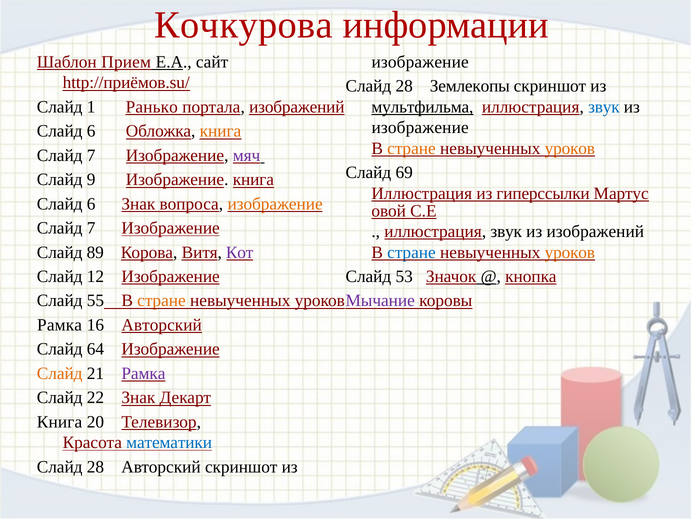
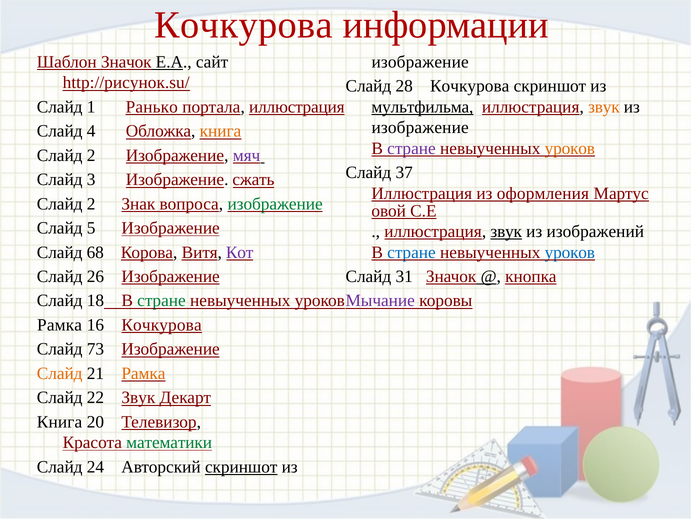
Шаблон Прием: Прием -> Значок (126, 62)
http://приёмов.su/: http://приёмов.su/ -> http://рисунок.su/ (126, 83)
28 Землекопы: Землекопы -> Кочкурова (470, 86)
портала изображений: изображений -> иллюстрация (297, 107)
звук colour: blue -> orange (604, 107)
6: 6 -> 4 (91, 131)
стране colour: orange -> purple (411, 148)
7: 7 -> 2 (91, 155)
69: 69 -> 37 (404, 172)
9: 9 -> 3 (91, 179)
Изображение книга: книга -> сжать (253, 179)
гиперссылки: гиперссылки -> оформления (543, 193)
6: 6 -> 2 (91, 204)
изображение colour: orange -> green (275, 204)
7: 7 -> 5 (91, 228)
звук underline: none -> present (506, 231)
89: 89 -> 68 (95, 252)
уроков colour: orange -> blue (570, 252)
12: 12 -> 26 (95, 276)
53: 53 -> 31 (404, 276)
55: 55 -> 18 (95, 300)
стране colour: orange -> green (161, 300)
16 Авторский: Авторский -> Кочкурова (162, 325)
64: 64 -> 73 (95, 349)
Рамка colour: purple -> orange (143, 373)
22 Знак: Знак -> Звук (138, 397)
математики colour: blue -> green (169, 442)
28: 28 -> 24 (95, 466)
скриншот underline: none -> present (241, 466)
